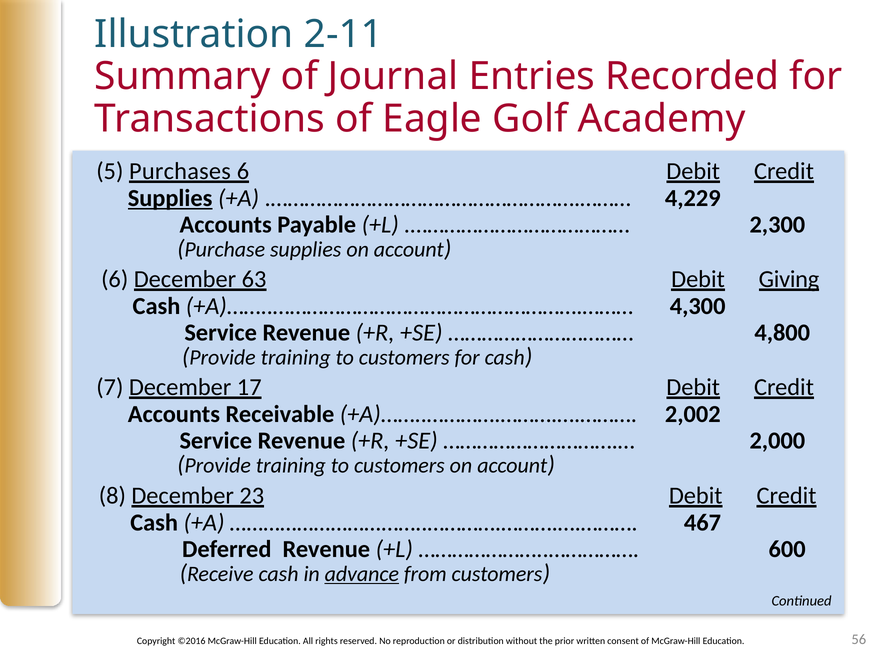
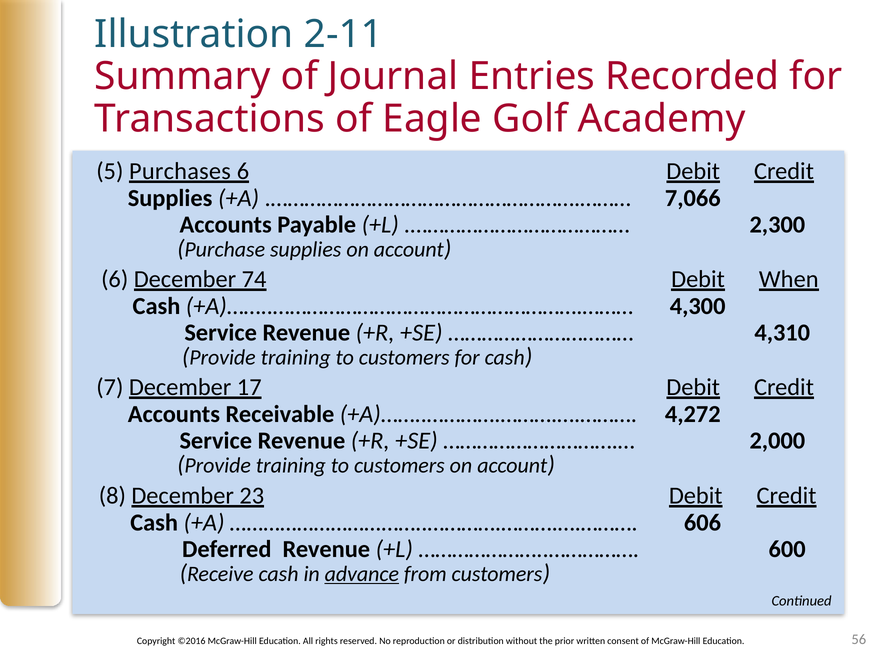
Supplies underline: present -> none (170, 198)
4,229: 4,229 -> 7,066 (693, 198)
63: 63 -> 74 (254, 279)
Giving: Giving -> When (789, 279)
4,800: 4,800 -> 4,310 (782, 332)
2,002: 2,002 -> 4,272 (693, 414)
467: 467 -> 606 (703, 523)
